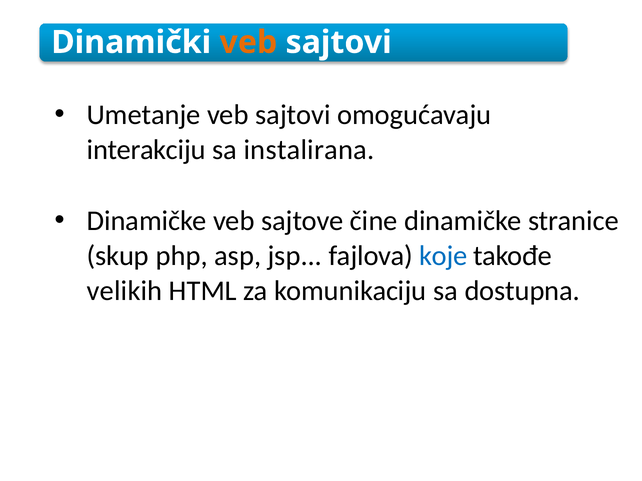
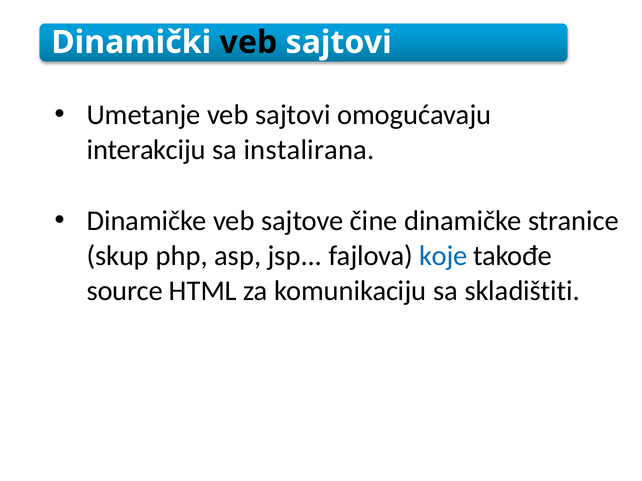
veb colour: orange -> black (248, 42)
velikih: velikih -> source (125, 291)
dostupna: dostupna -> skladištiti (522, 291)
